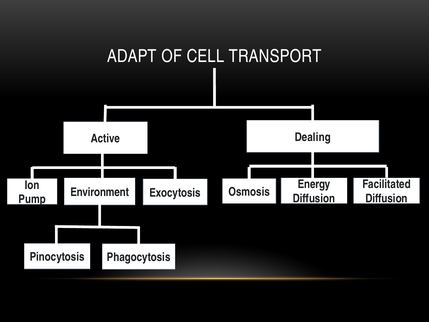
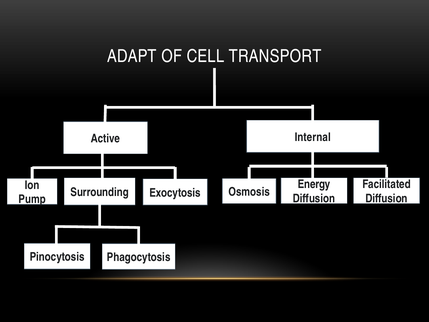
Dealing: Dealing -> Internal (313, 137)
Environment: Environment -> Surrounding (100, 192)
